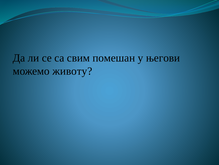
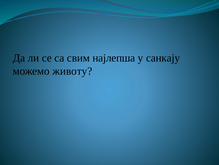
помешан: помешан -> најлепша (114, 58)
његови: његови -> санкају (163, 58)
